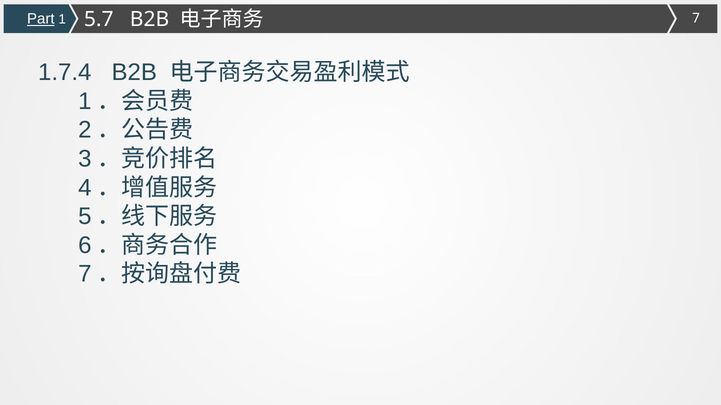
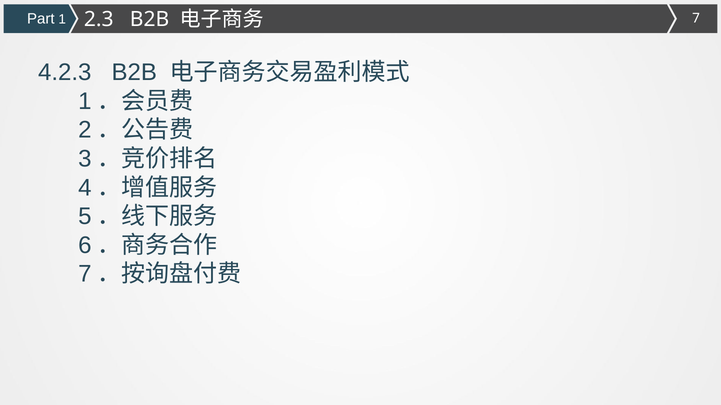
Part underline: present -> none (41, 19)
5.7: 5.7 -> 2.3 (99, 19)
1.7.4: 1.7.4 -> 4.2.3 (65, 72)
